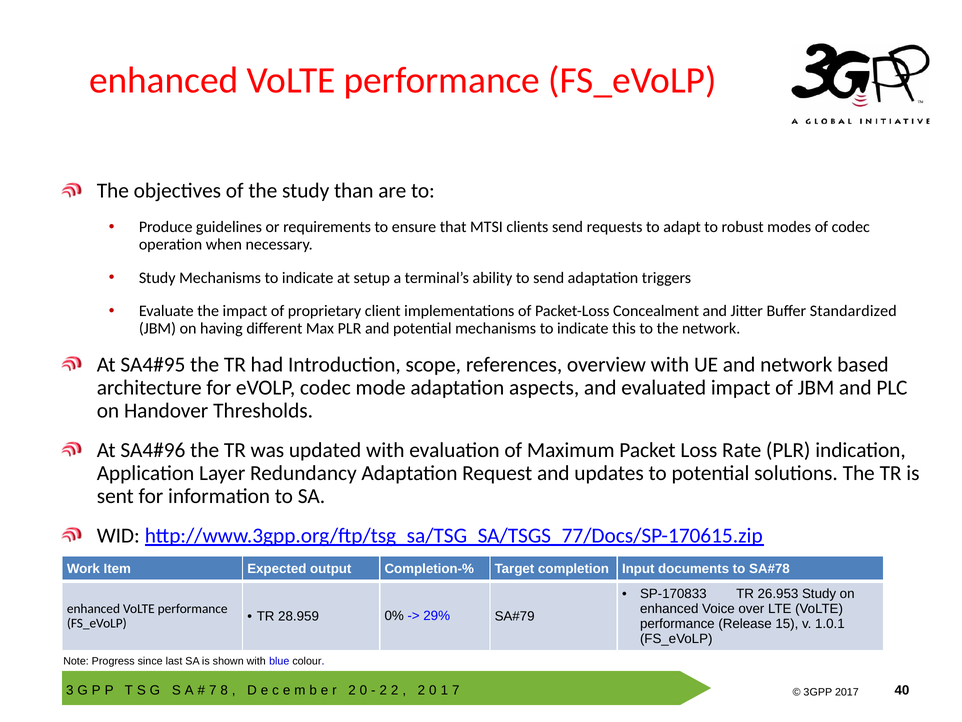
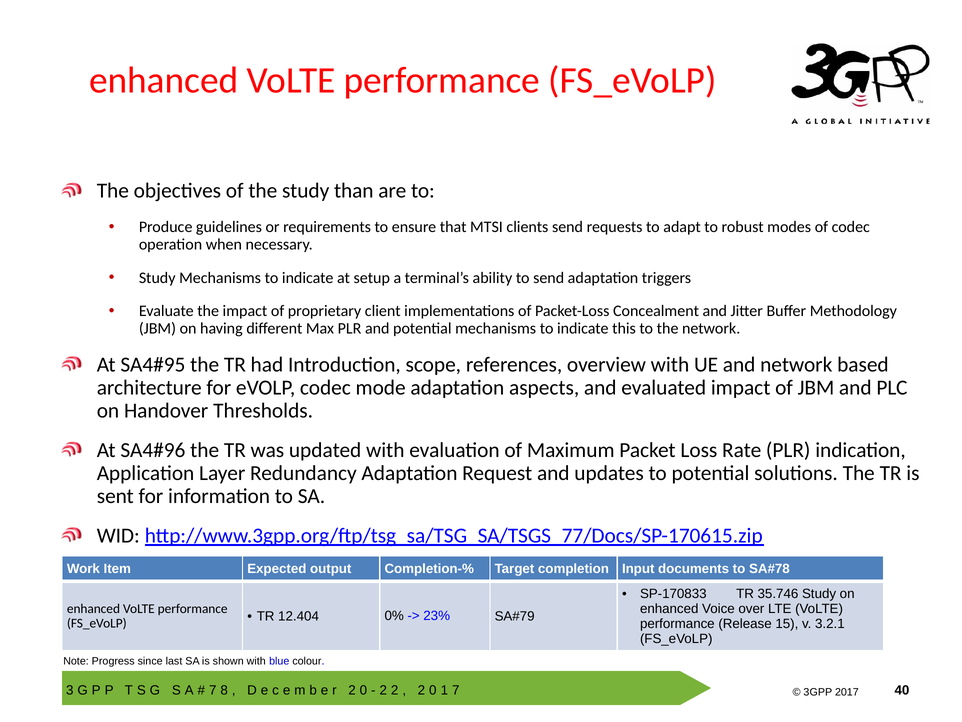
Standardized: Standardized -> Methodology (853, 311)
26.953: 26.953 -> 35.746 (778, 593)
28.959: 28.959 -> 12.404 (299, 616)
29%: 29% -> 23% (437, 615)
1.0.1: 1.0.1 -> 3.2.1 (830, 623)
